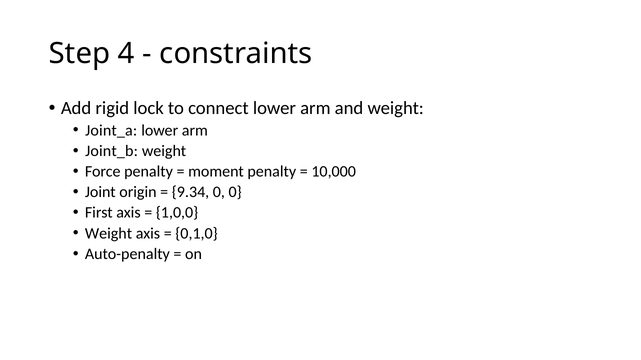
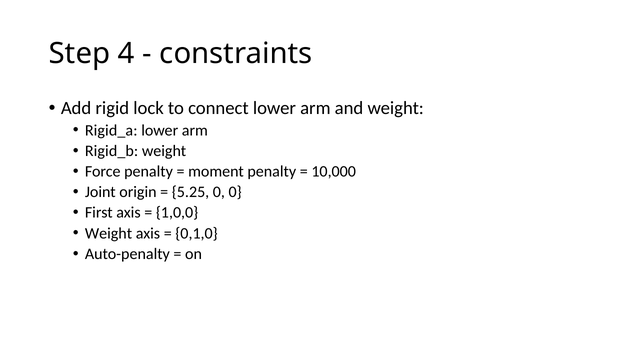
Joint_a: Joint_a -> Rigid_a (111, 130)
Joint_b: Joint_b -> Rigid_b (112, 151)
9.34: 9.34 -> 5.25 (191, 192)
